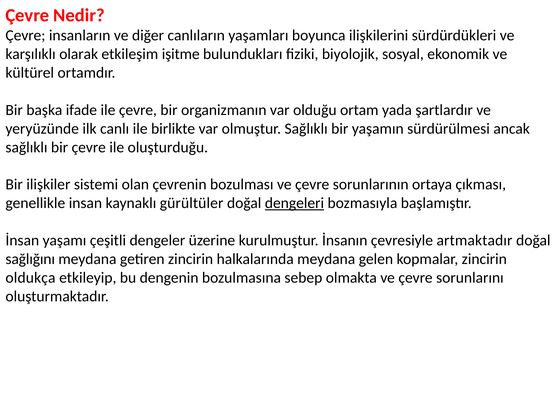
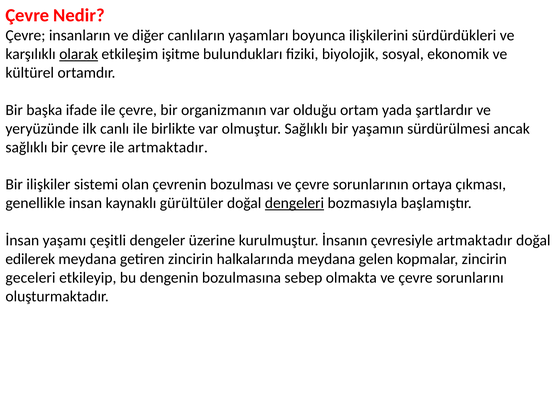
olarak underline: none -> present (79, 54)
ile oluşturduğu: oluşturduğu -> artmaktadır (168, 147)
sağlığını: sağlığını -> edilerek (30, 259)
oldukça: oldukça -> geceleri (30, 277)
